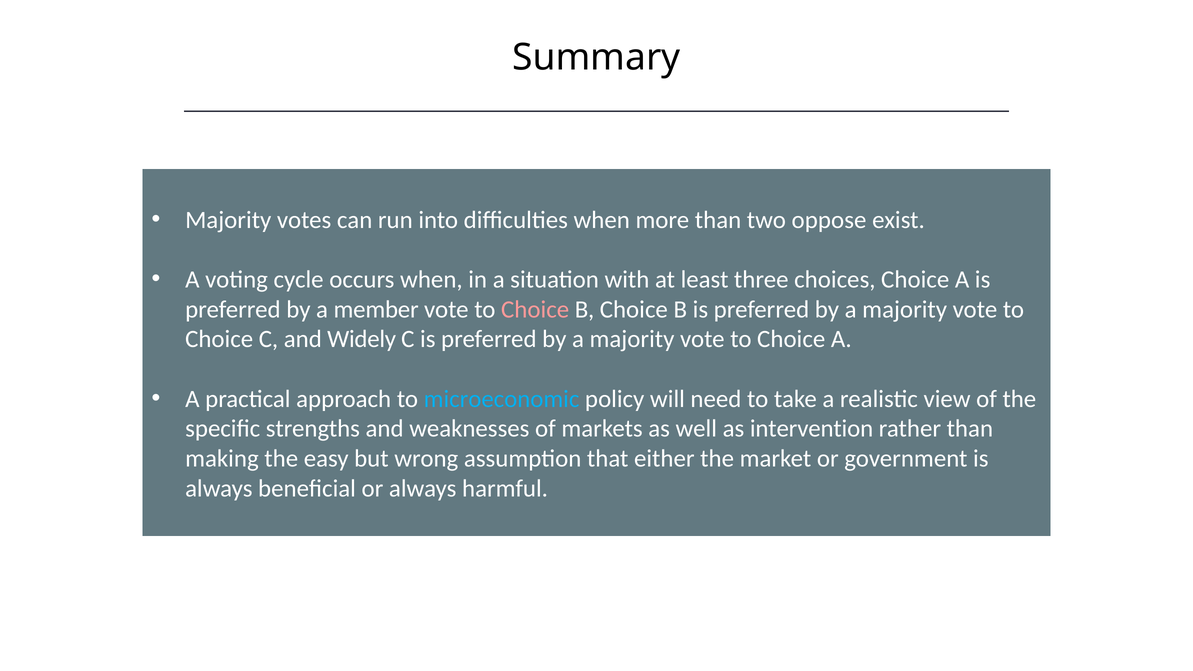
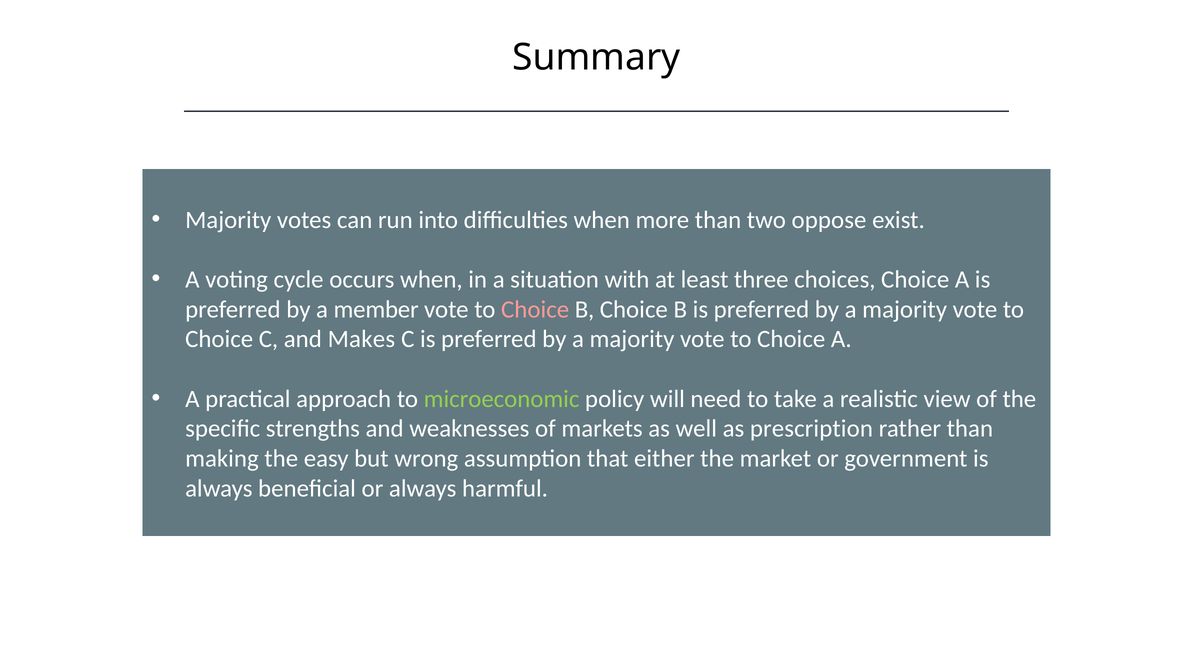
Widely: Widely -> Makes (361, 339)
microeconomic colour: light blue -> light green (502, 399)
intervention: intervention -> prescription (811, 429)
